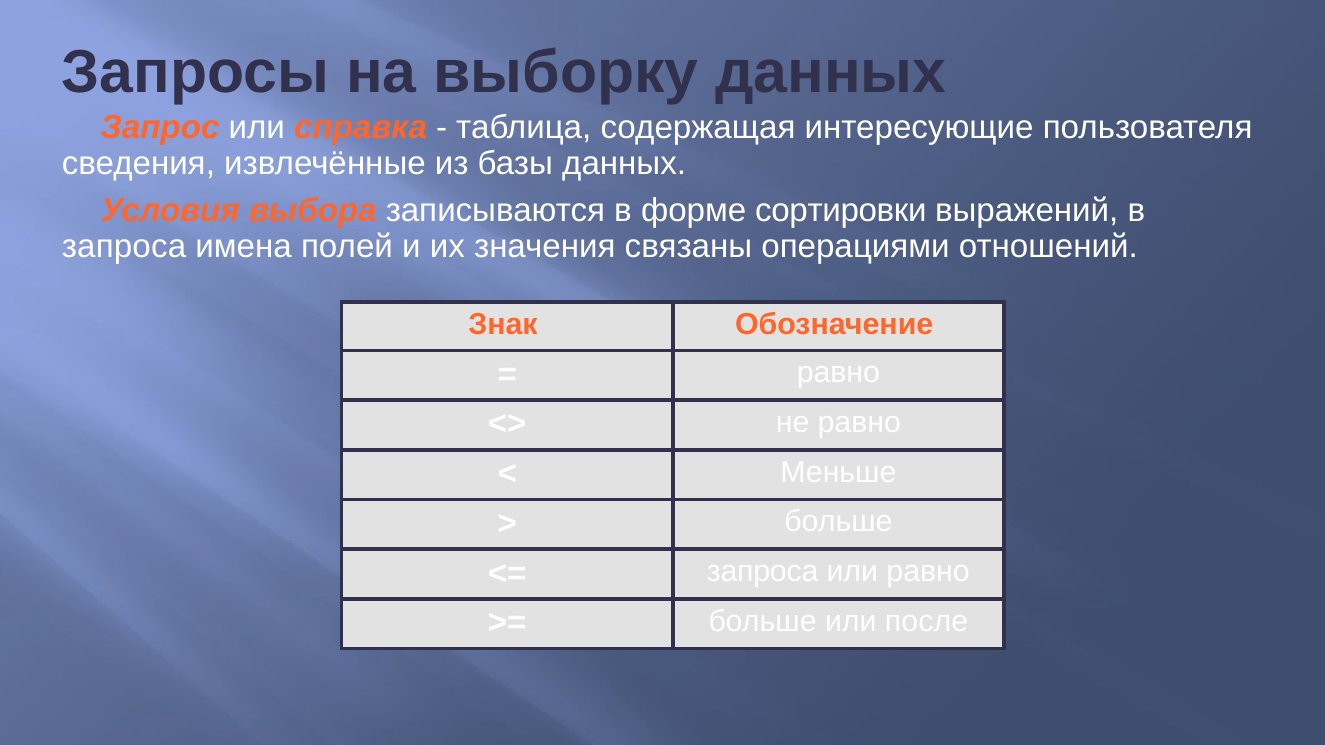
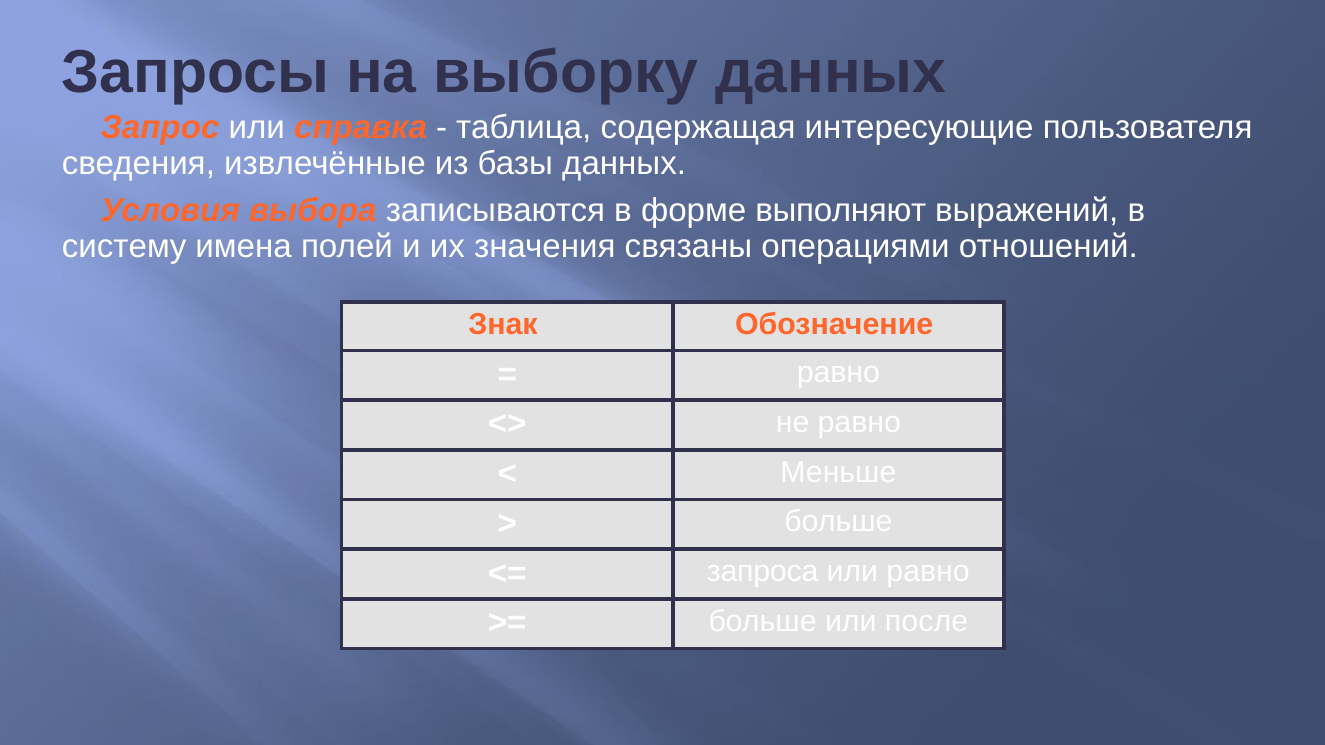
сортировки: сортировки -> выполняют (841, 211)
запроса: запроса -> систему (124, 247)
